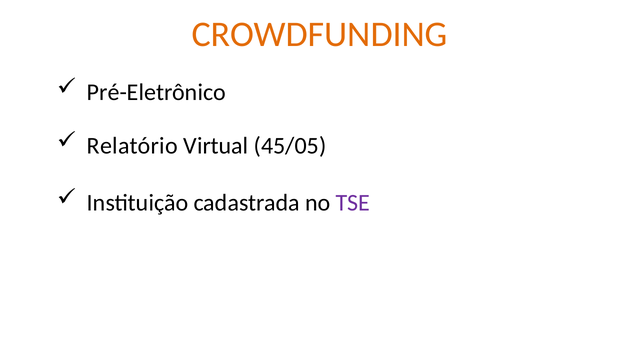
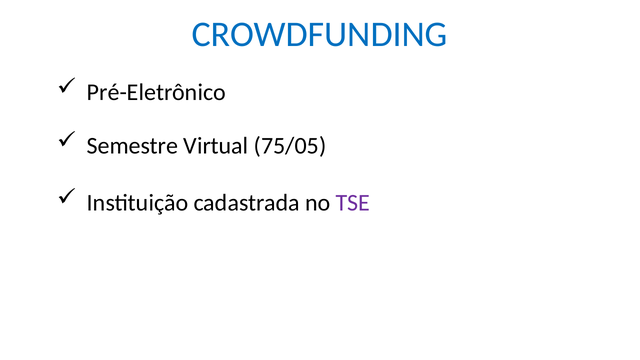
CROWDFUNDING colour: orange -> blue (319, 34)
Relatório: Relatório -> Semestre (133, 146)
45/05: 45/05 -> 75/05 (290, 146)
